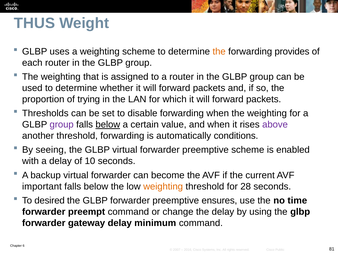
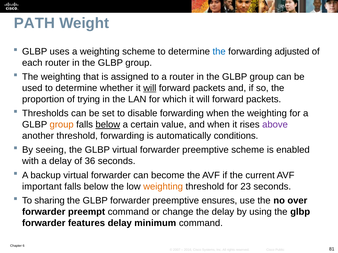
THUS: THUS -> PATH (34, 23)
the colour: orange -> blue (219, 52)
provides: provides -> adjusted (292, 52)
will underline: none -> present (150, 88)
group colour: purple -> orange (62, 125)
10: 10 -> 36 (90, 161)
28: 28 -> 23 (246, 187)
desired: desired -> sharing (50, 201)
time: time -> over (297, 201)
gateway: gateway -> features (87, 223)
